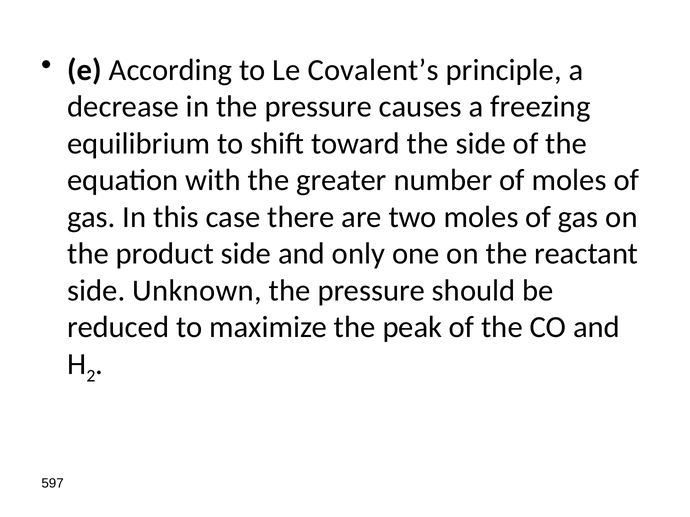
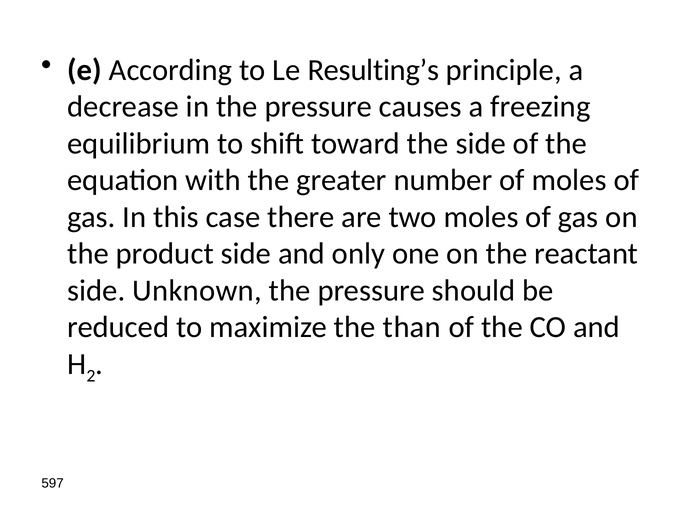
Covalent’s: Covalent’s -> Resulting’s (373, 70)
peak: peak -> than (412, 328)
